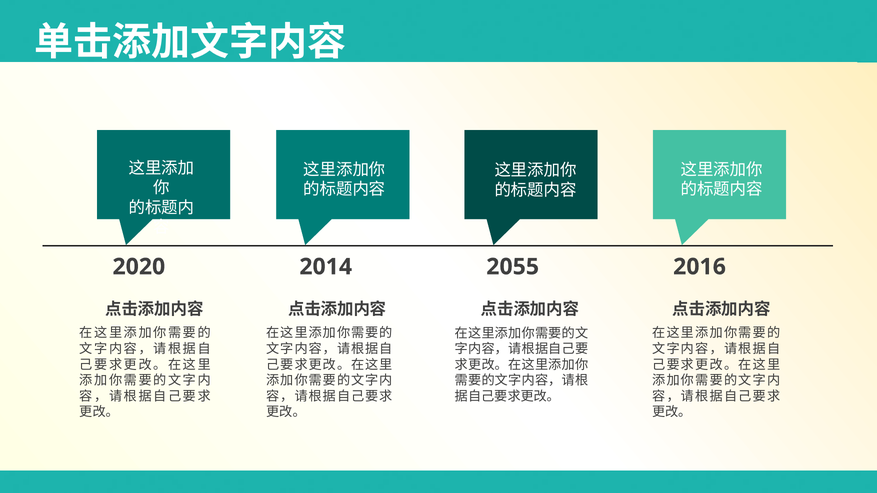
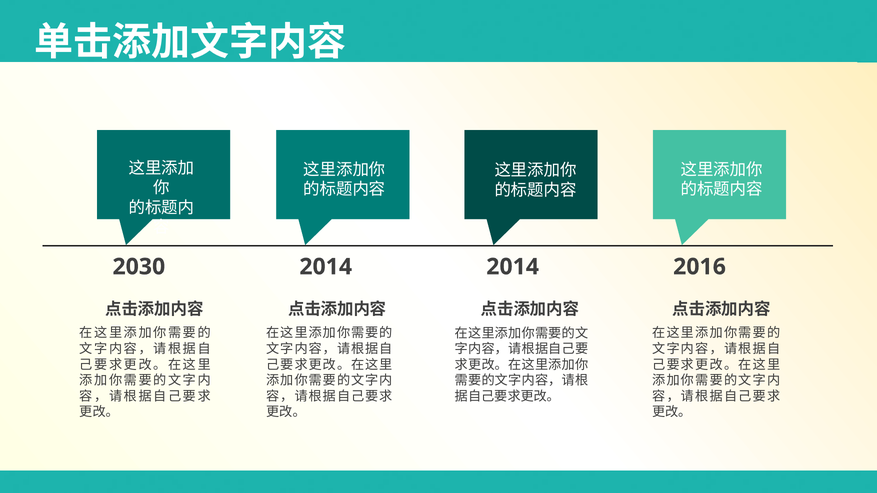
2020: 2020 -> 2030 (139, 267)
2014 2055: 2055 -> 2014 (513, 267)
